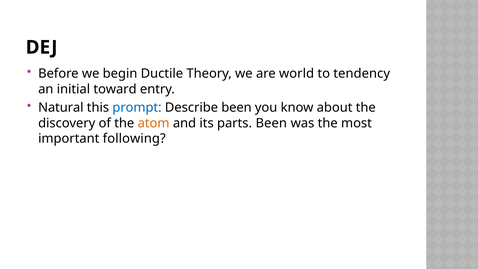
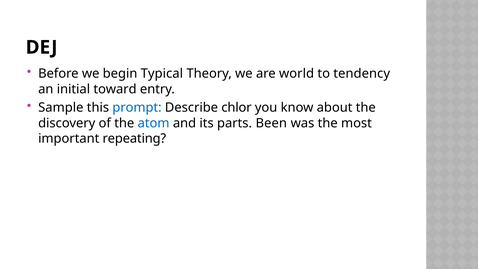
Ductile: Ductile -> Typical (162, 74)
Natural: Natural -> Sample (61, 108)
Describe been: been -> chlor (237, 108)
atom colour: orange -> blue (154, 123)
following: following -> repeating (134, 139)
